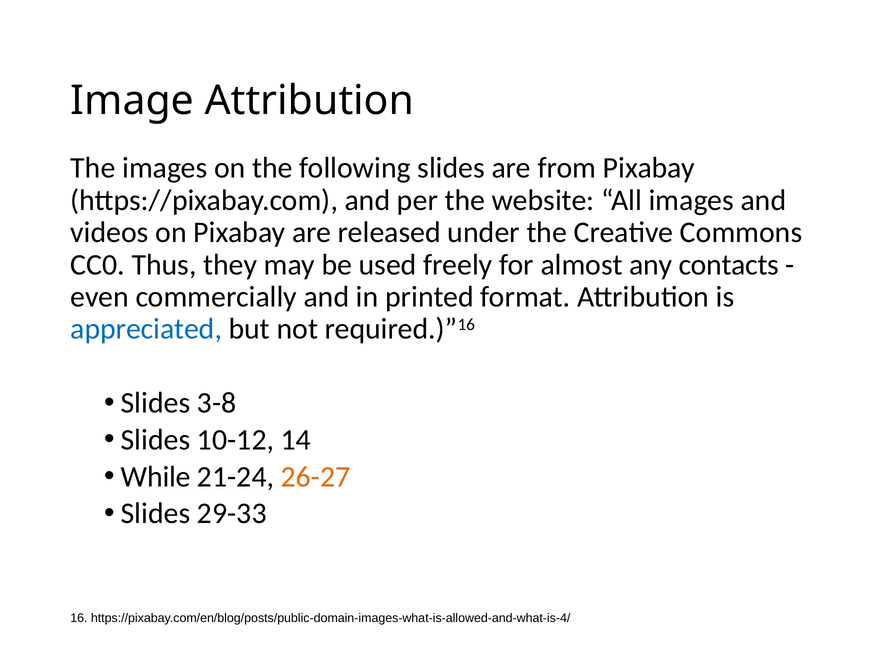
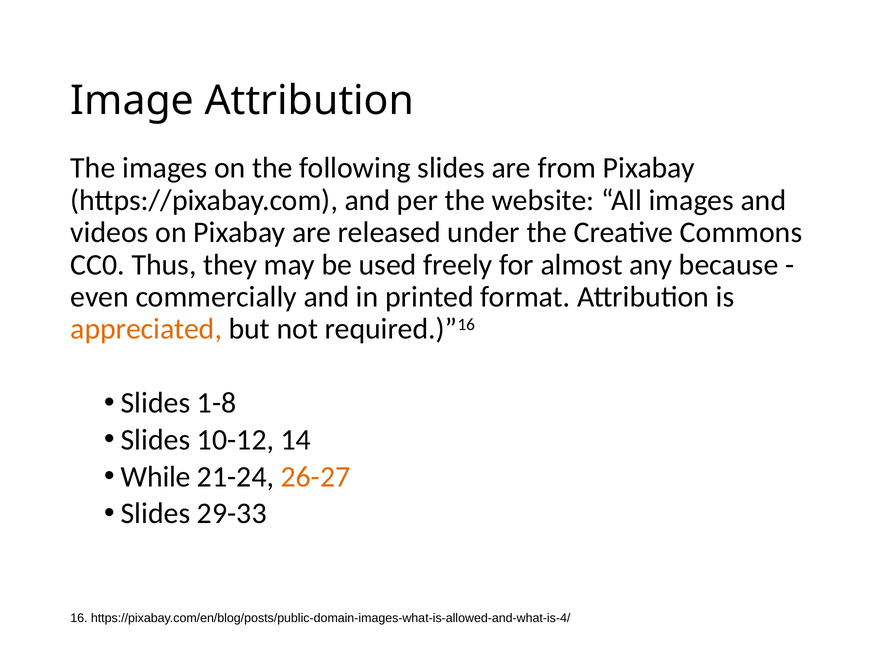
contacts: contacts -> because (729, 264)
appreciated colour: blue -> orange (146, 329)
3-8: 3-8 -> 1-8 (217, 402)
